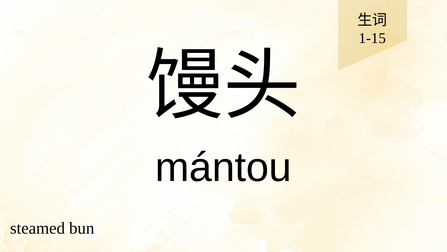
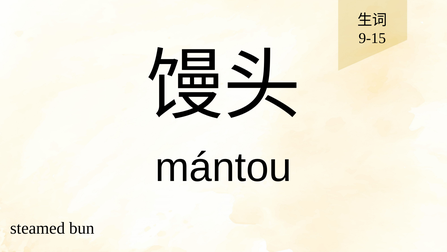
1-15: 1-15 -> 9-15 (372, 38)
